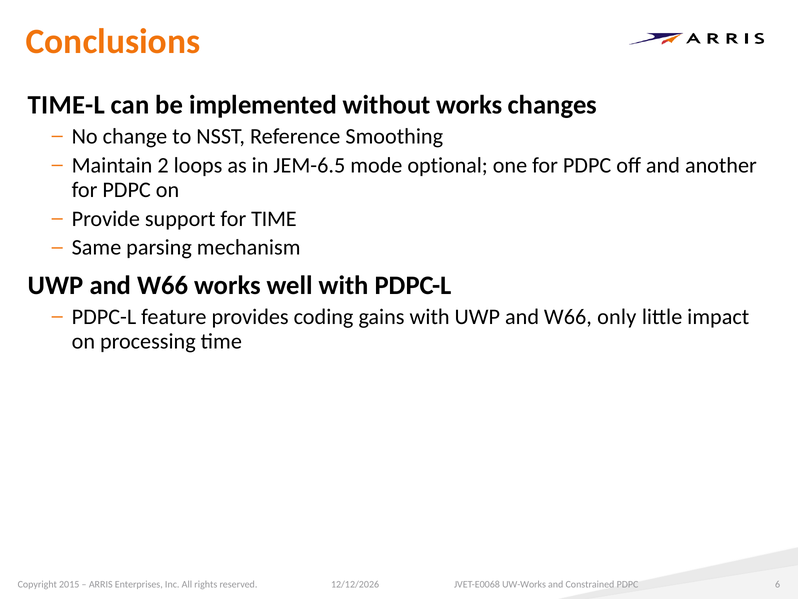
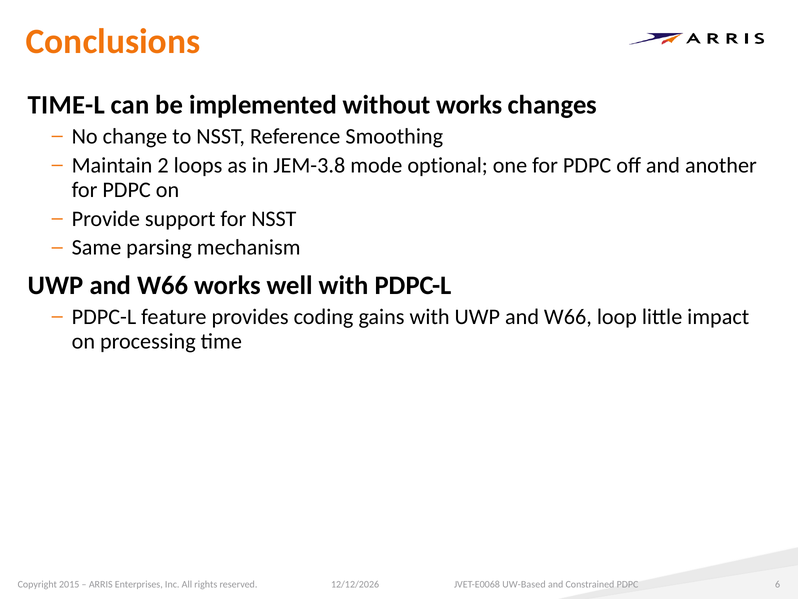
JEM-6.5: JEM-6.5 -> JEM-3.8 (309, 165)
for TIME: TIME -> NSST (274, 219)
only: only -> loop (617, 317)
UW-Works: UW-Works -> UW-Based (524, 584)
